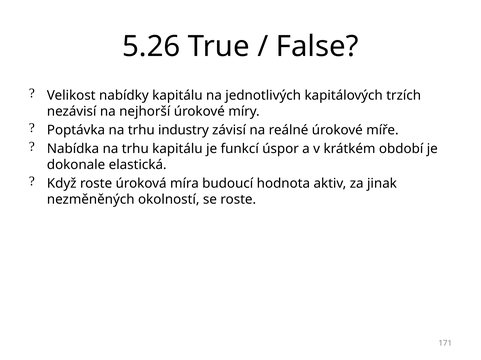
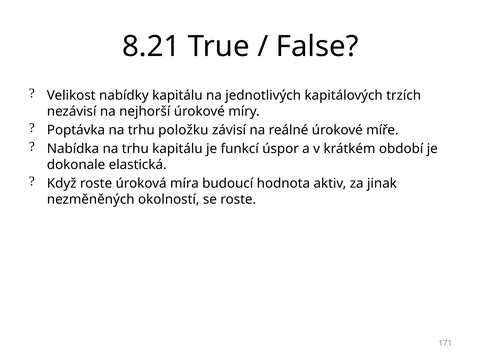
5.26: 5.26 -> 8.21 (151, 47)
industry: industry -> položku (183, 130)
